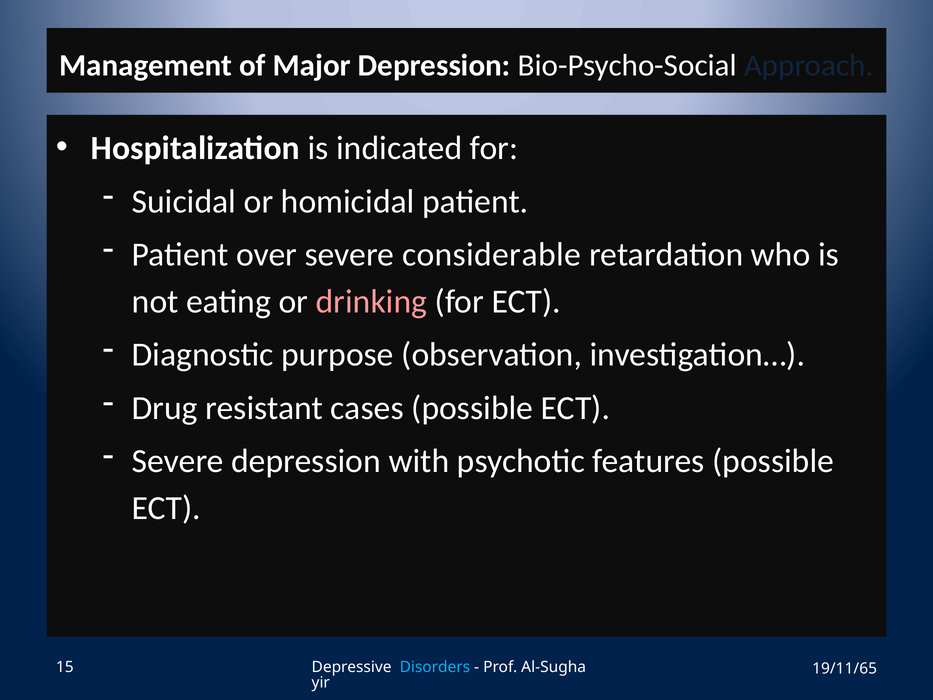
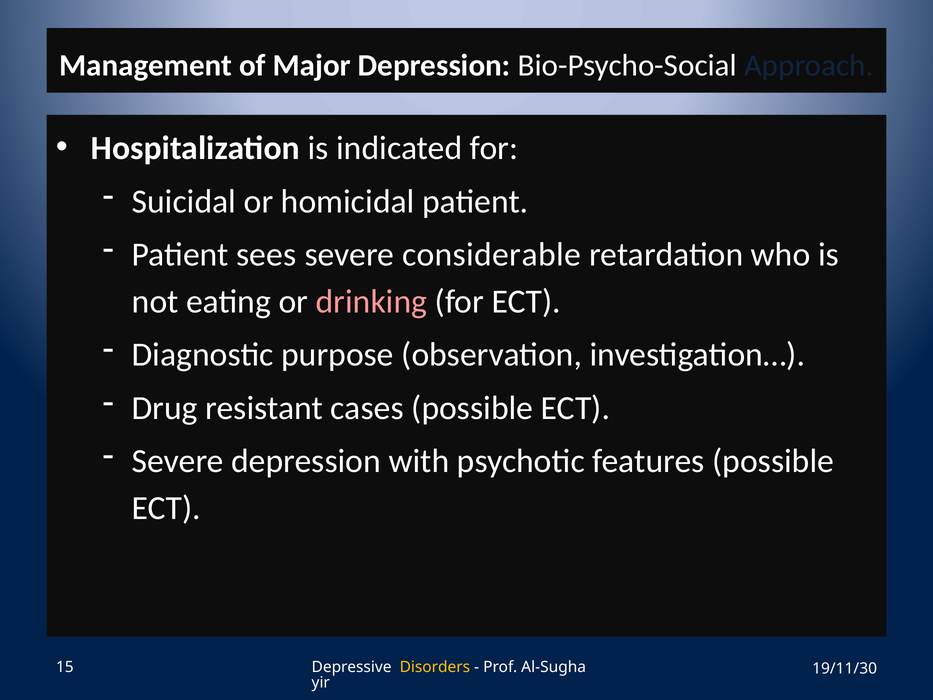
over: over -> sees (266, 255)
Disorders colour: light blue -> yellow (435, 667)
19/11/65: 19/11/65 -> 19/11/30 (845, 668)
